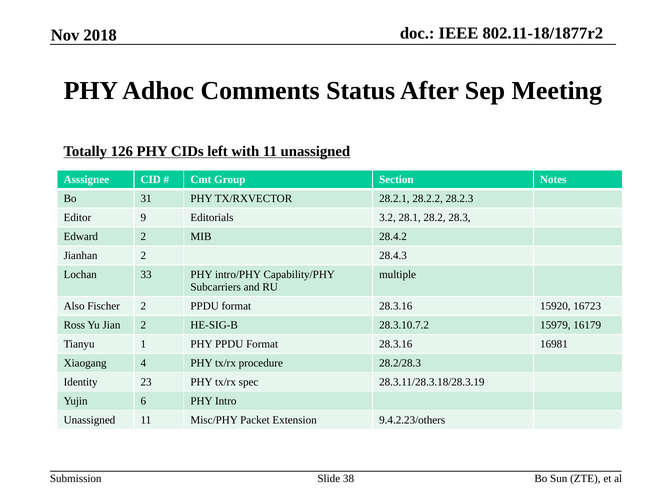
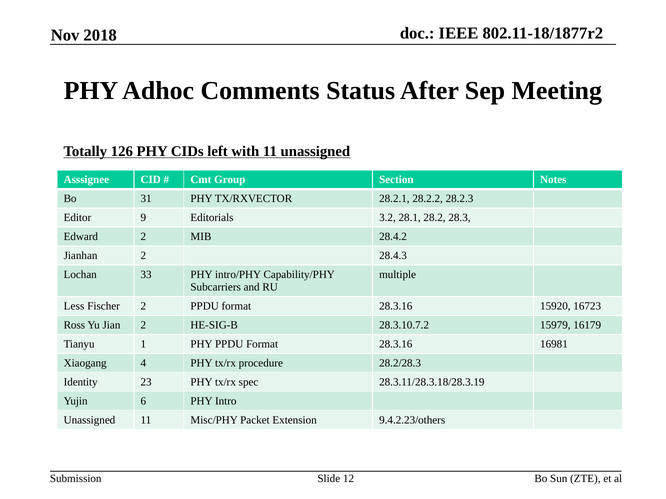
Also: Also -> Less (74, 306)
38: 38 -> 12 (349, 479)
